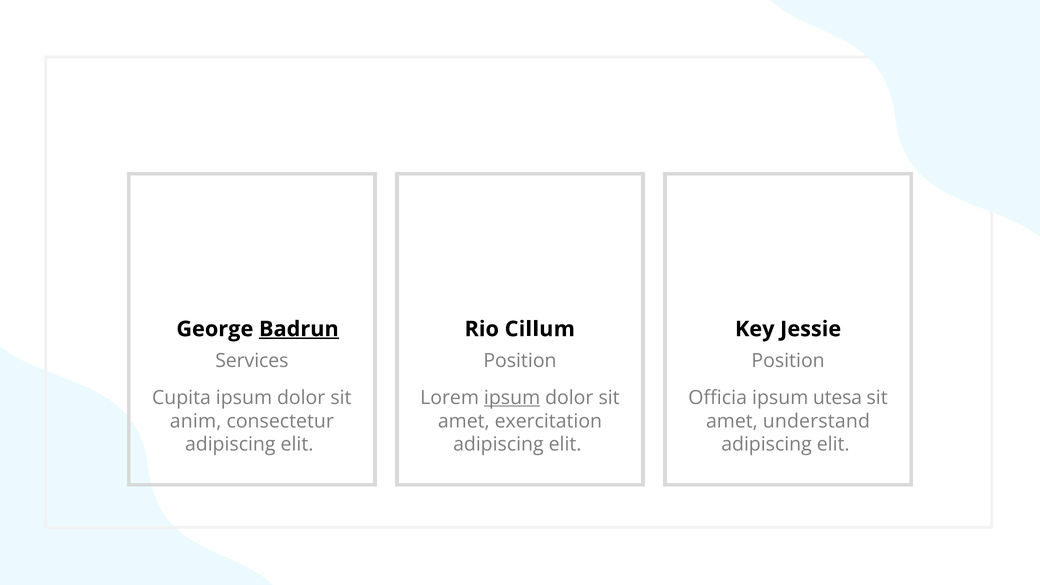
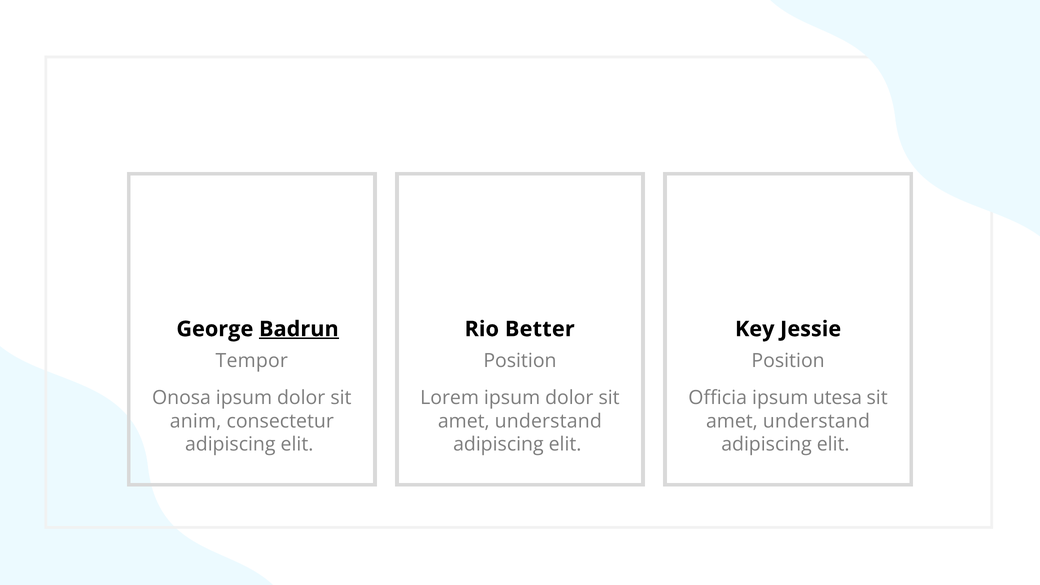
Cillum: Cillum -> Better (540, 329)
Services: Services -> Tempor (252, 361)
Cupita: Cupita -> Onosa (181, 398)
ipsum underline: present -> none (512, 398)
exercitation: exercitation -> understand (548, 421)
